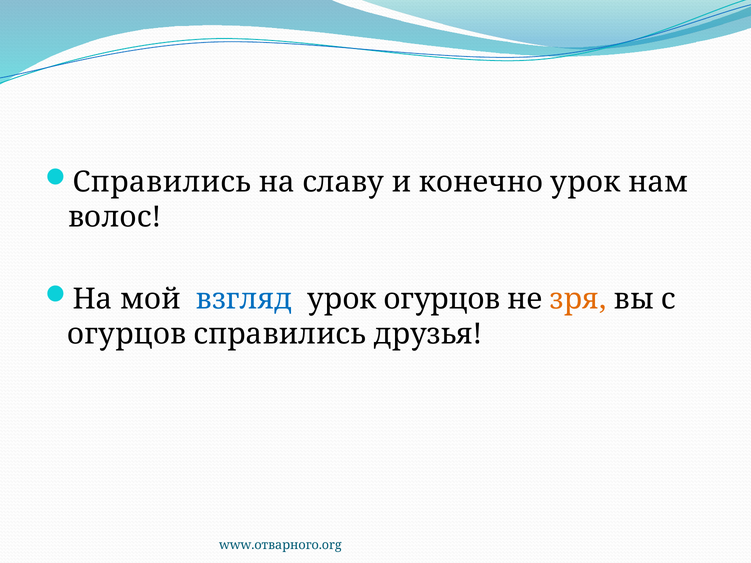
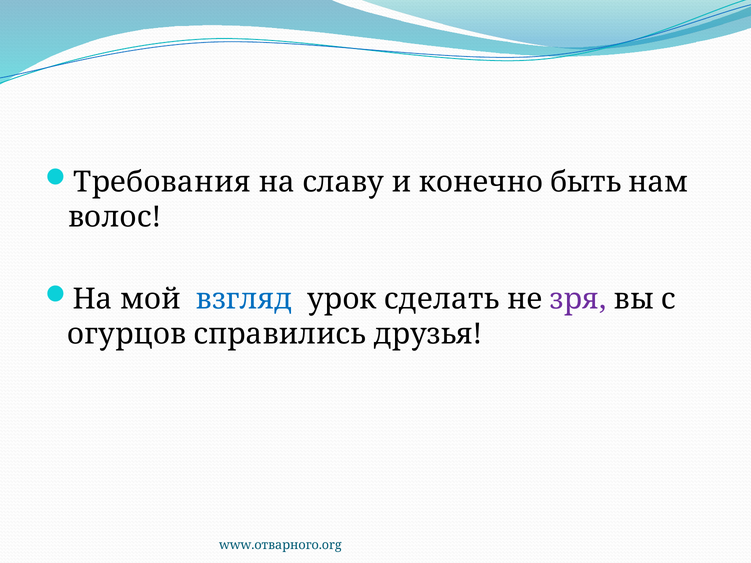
Справились: Справились -> Требования (162, 182)
конечно урок: урок -> быть (586, 182)
урок огурцов: огурцов -> сделать (442, 299)
зря colour: orange -> purple (578, 299)
